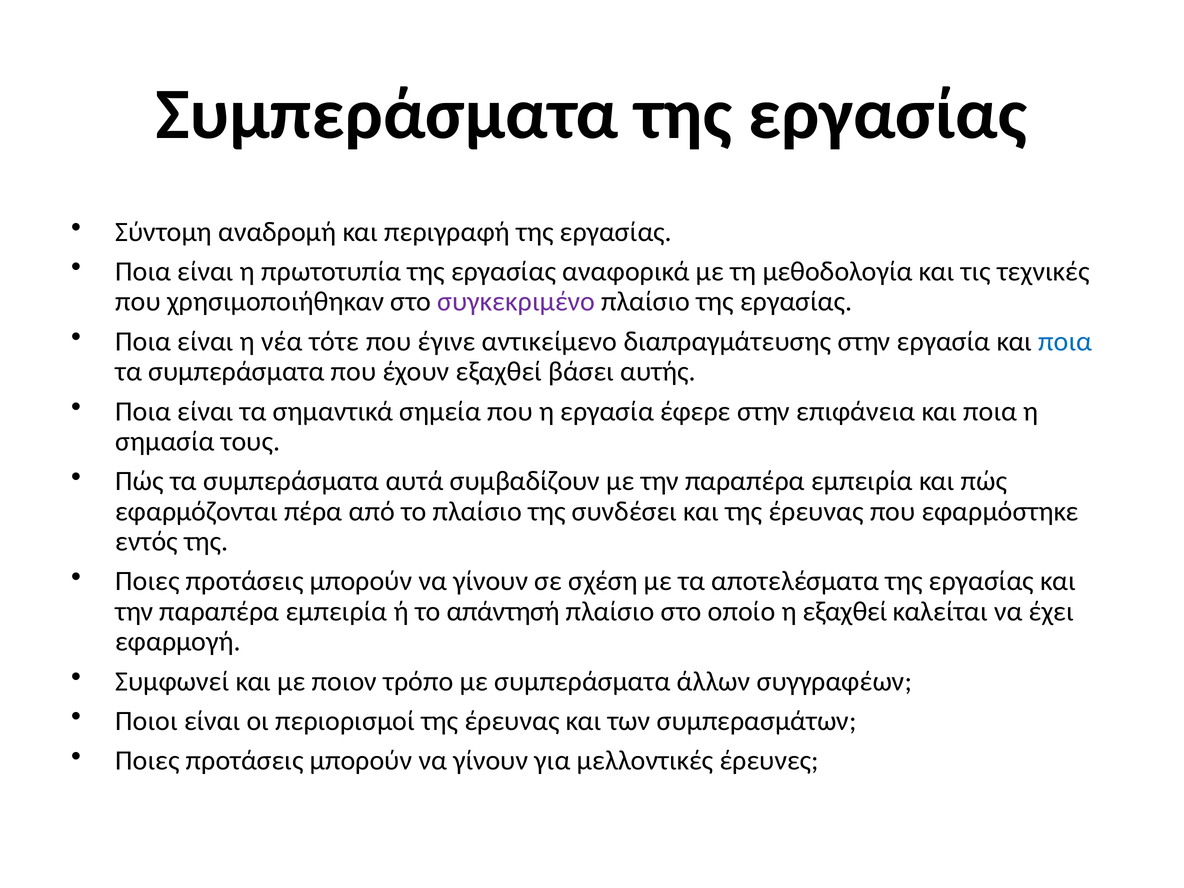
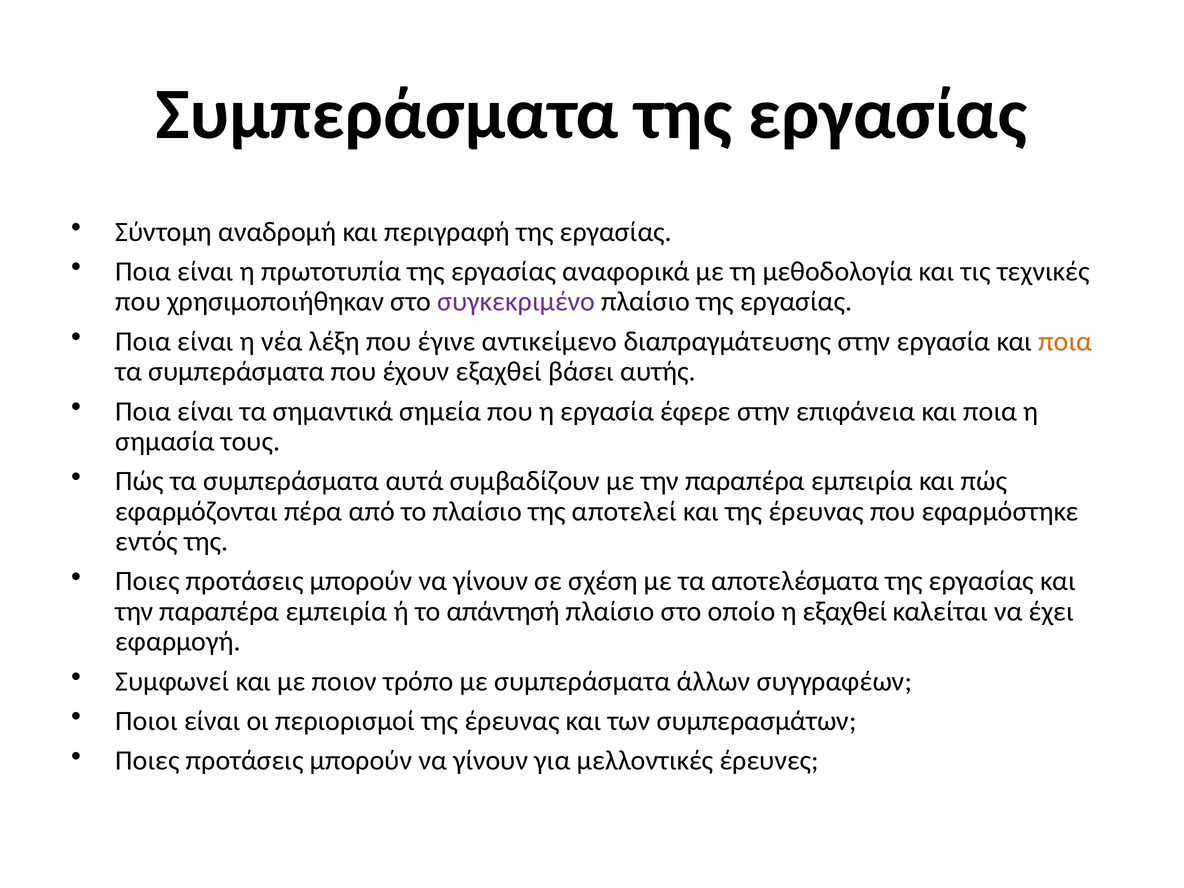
τότε: τότε -> λέξη (334, 341)
ποια colour: blue -> orange (1065, 341)
συνδέσει: συνδέσει -> αποτελεί (624, 511)
